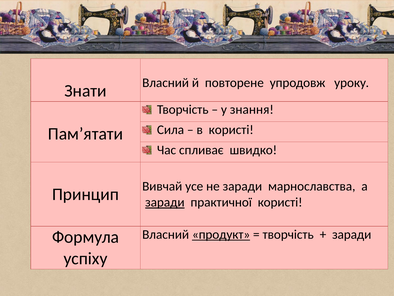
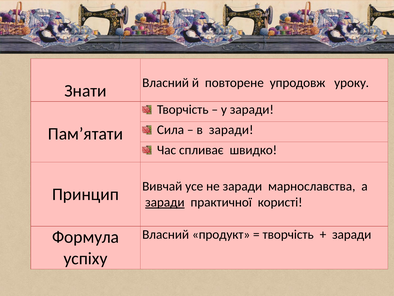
у знання: знання -> заради (252, 109)
в користі: користі -> заради (231, 130)
продукт underline: present -> none (221, 234)
